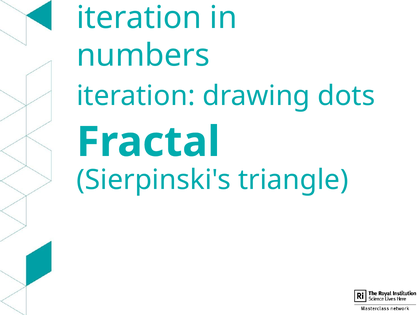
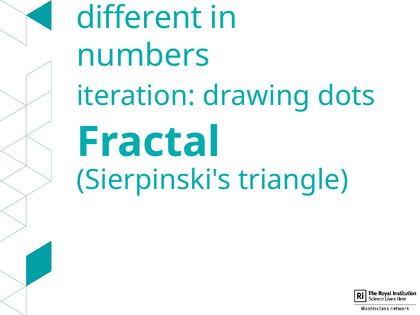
iteration: iteration -> different (139, 18)
